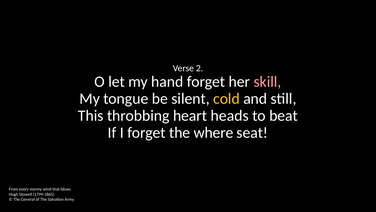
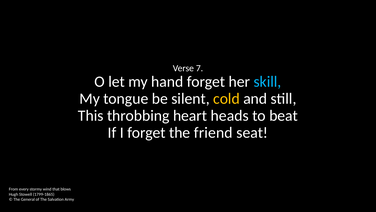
2: 2 -> 7 (200, 68)
skill colour: pink -> light blue (267, 82)
where: where -> friend (213, 132)
